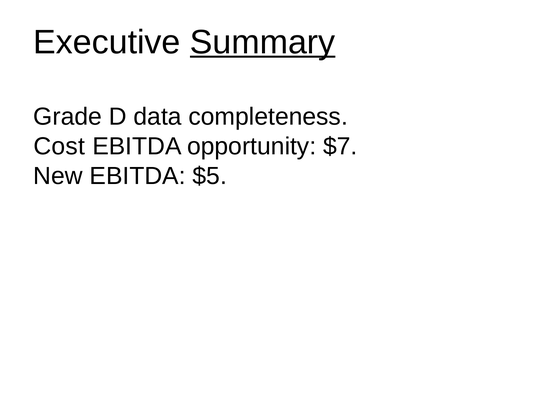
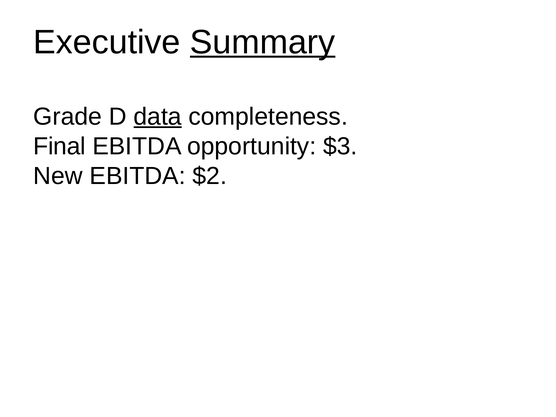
data underline: none -> present (158, 117)
Cost: Cost -> Final (59, 146)
$7: $7 -> $3 (340, 146)
$5: $5 -> $2 (210, 176)
